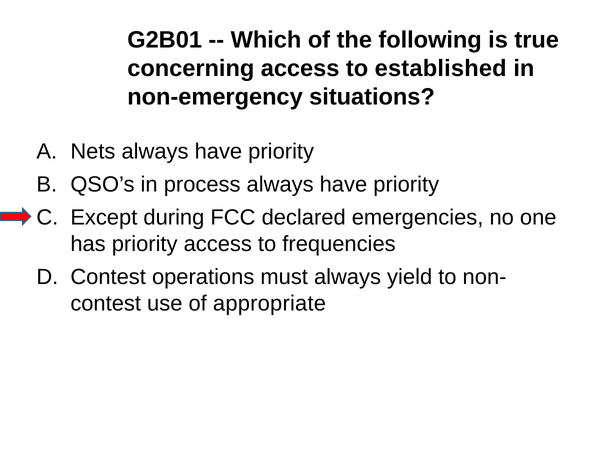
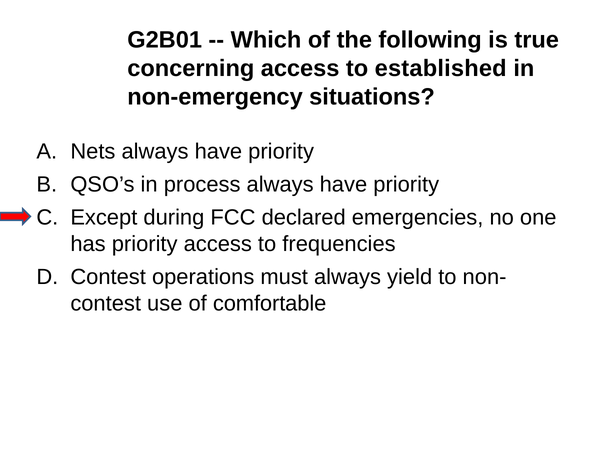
appropriate: appropriate -> comfortable (270, 303)
